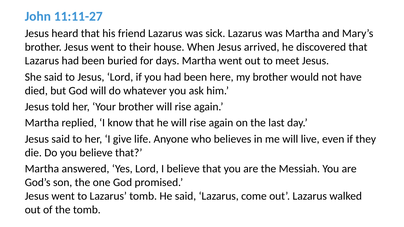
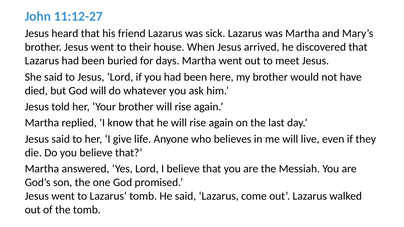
11:11-27: 11:11-27 -> 11:12-27 (78, 16)
